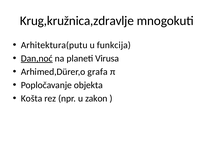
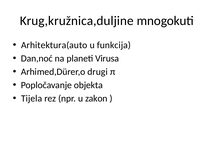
Krug,kružnica,zdravlje: Krug,kružnica,zdravlje -> Krug,kružnica,duljine (77, 21)
Arhitektura(putu: Arhitektura(putu -> Arhitektura(auto (54, 45)
Dan,noć underline: present -> none (37, 58)
grafa: grafa -> drugi (98, 72)
Košta: Košta -> Tijela (32, 98)
